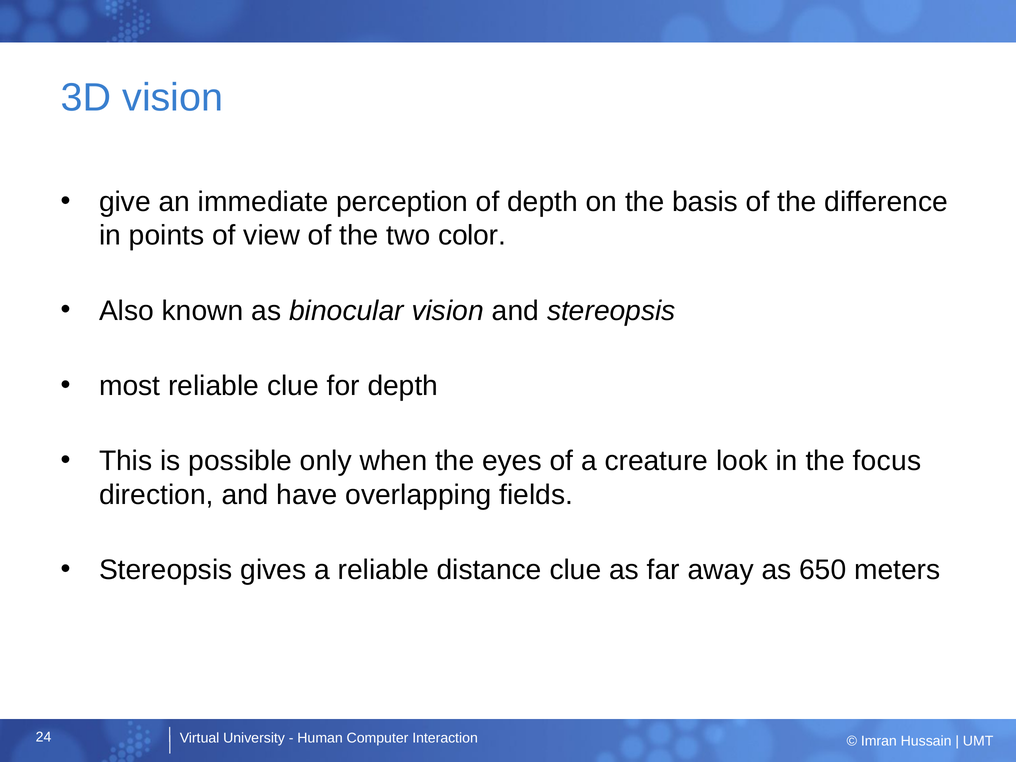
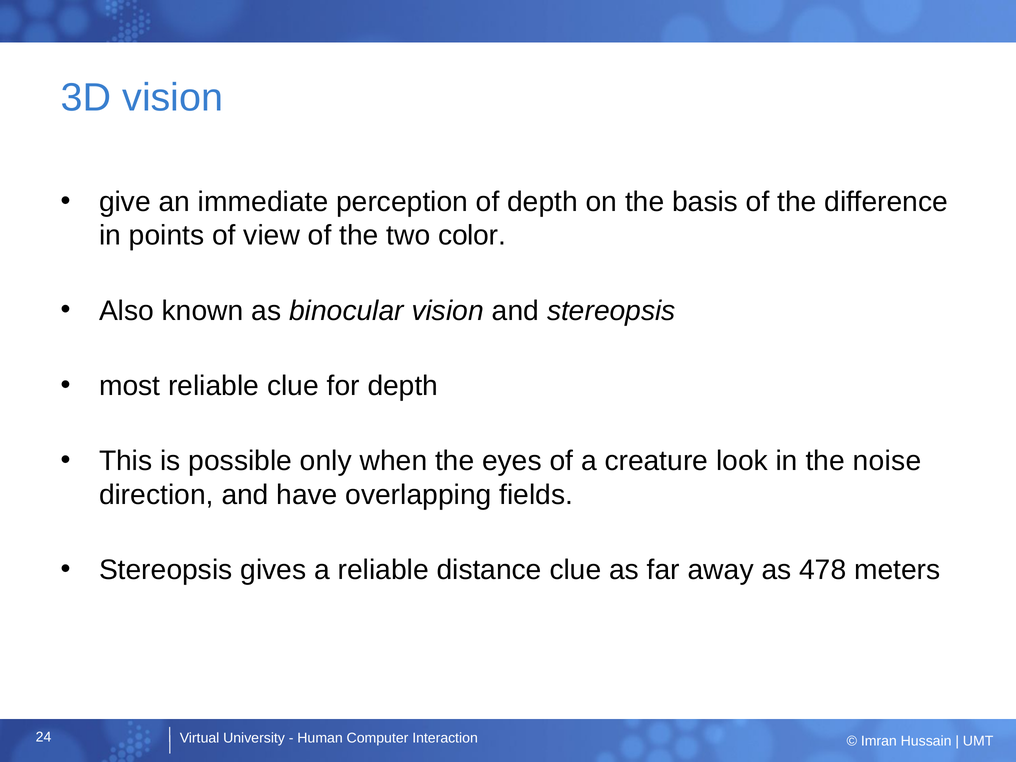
focus: focus -> noise (887, 461)
650: 650 -> 478 (823, 570)
